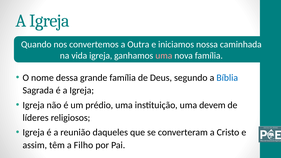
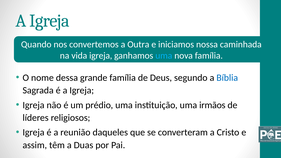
uma colour: pink -> light blue (164, 56)
devem: devem -> irmãos (212, 105)
Filho: Filho -> Duas (84, 145)
